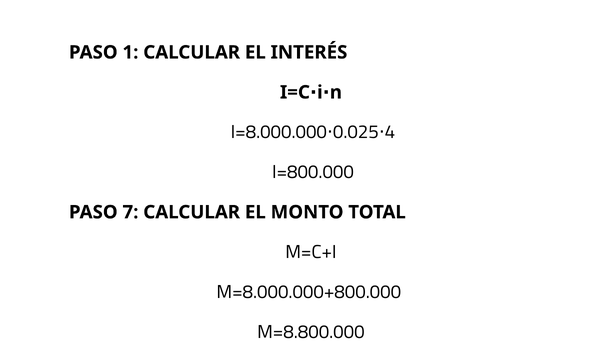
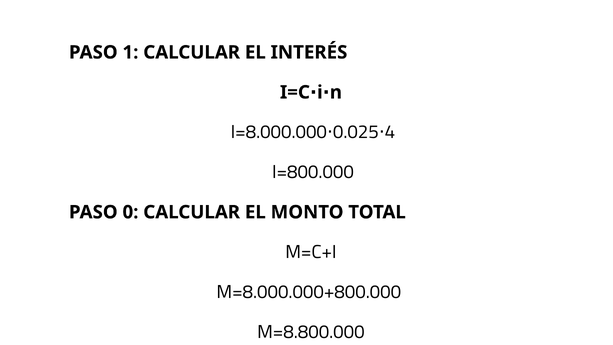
7: 7 -> 0 (130, 212)
